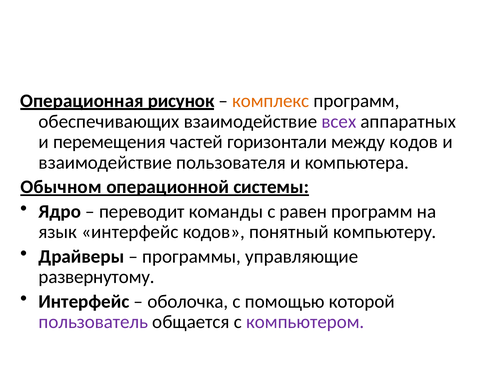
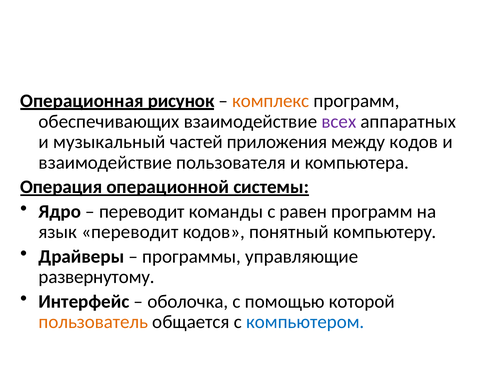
перемещения: перемещения -> музыкальный (109, 142)
горизонтали: горизонтали -> приложения (277, 142)
Обычном: Обычном -> Операция (61, 187)
язык интерфейс: интерфейс -> переводит (130, 232)
пользователь colour: purple -> orange (93, 322)
компьютером colour: purple -> blue (305, 322)
